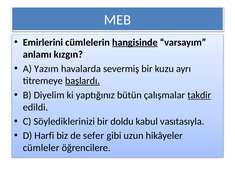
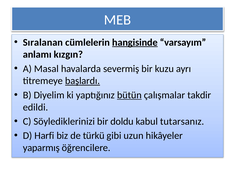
Emirlerini: Emirlerini -> Sıralanan (43, 42)
Yazım: Yazım -> Masal (46, 69)
bütün underline: none -> present (129, 95)
takdir underline: present -> none (199, 95)
vasıtasıyla: vasıtasıyla -> tutarsanız (182, 122)
sefer: sefer -> türkü (94, 136)
cümleler: cümleler -> yaparmış (41, 148)
